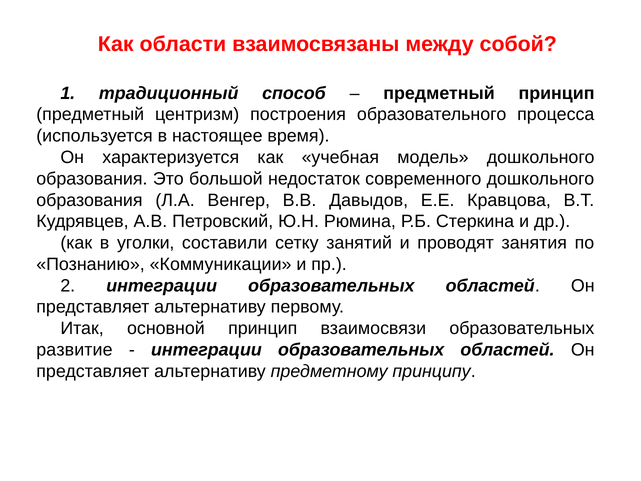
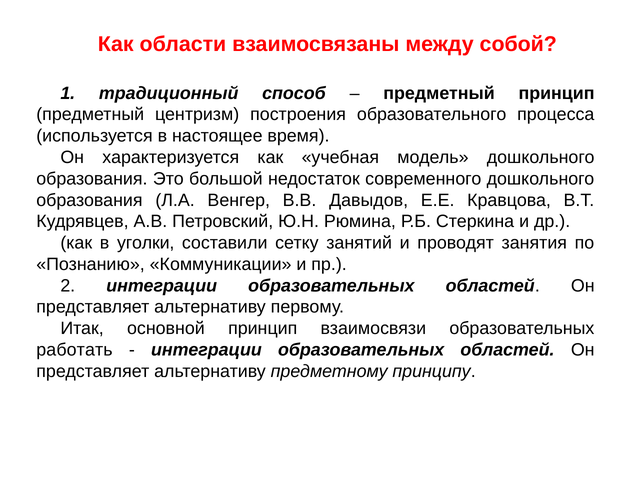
развитие: развитие -> работать (74, 350)
